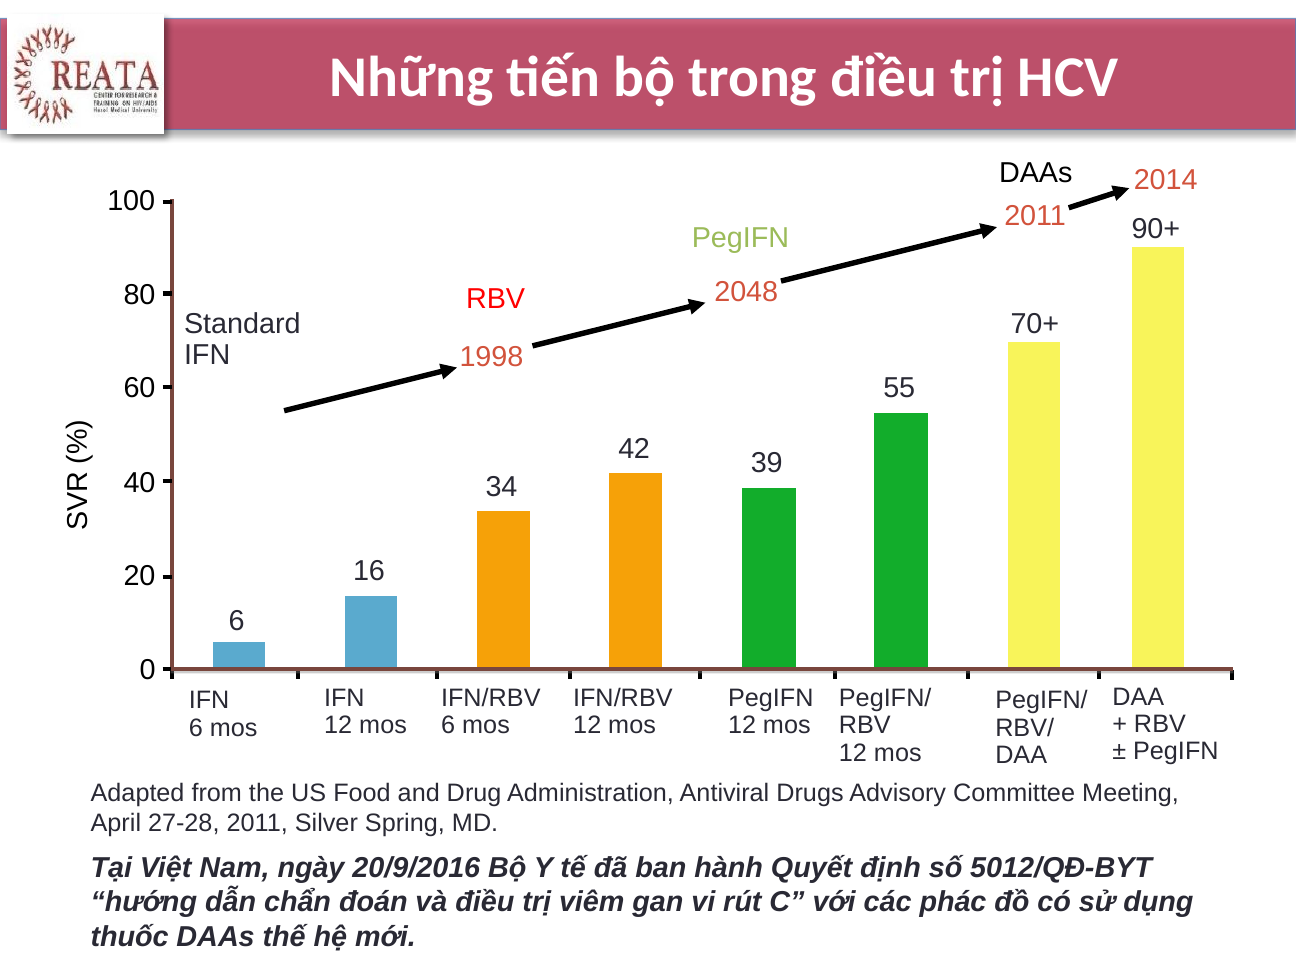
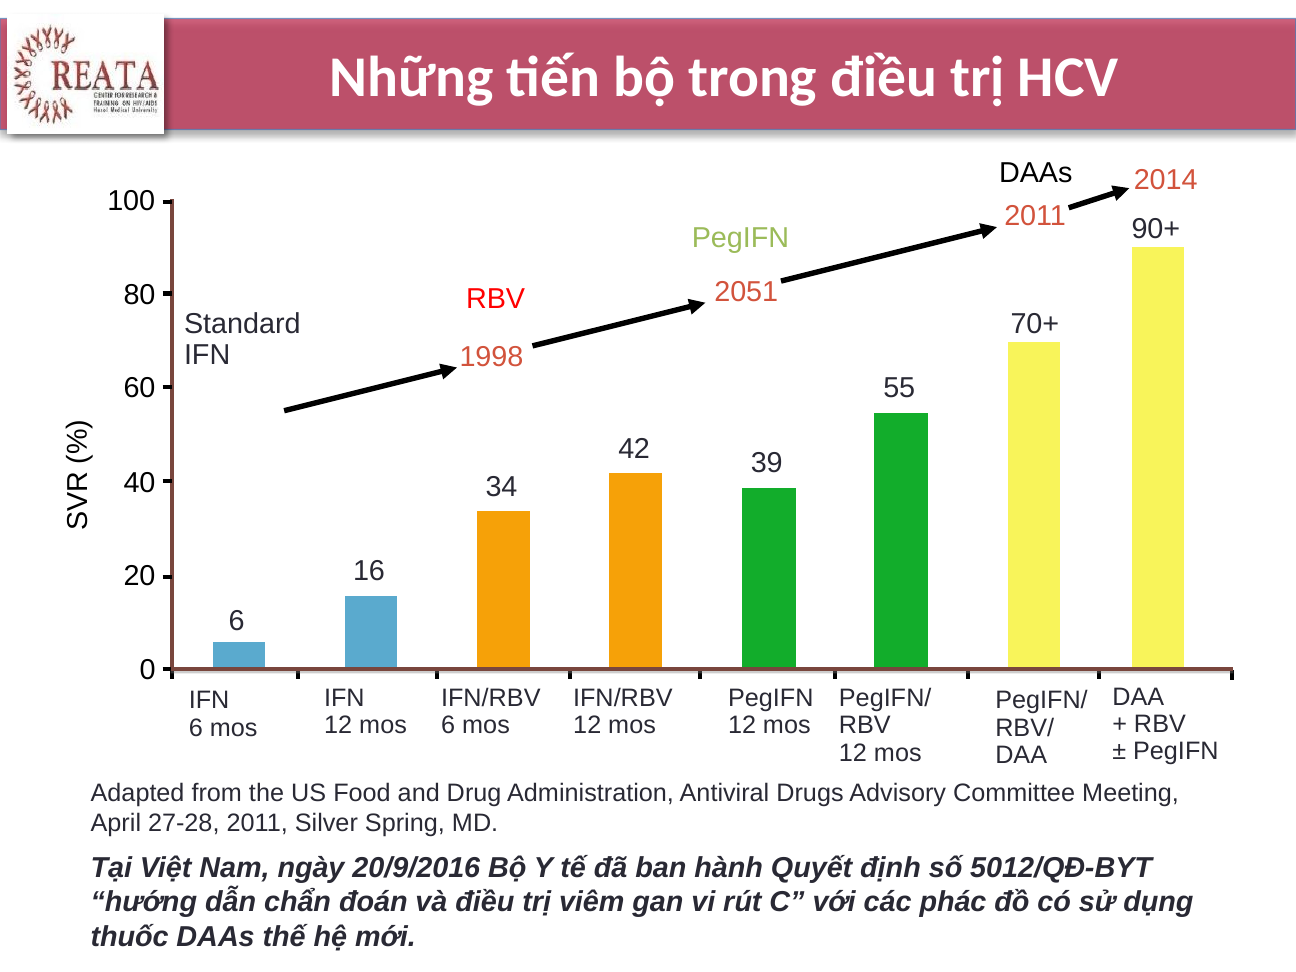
2048: 2048 -> 2051 (746, 292)
